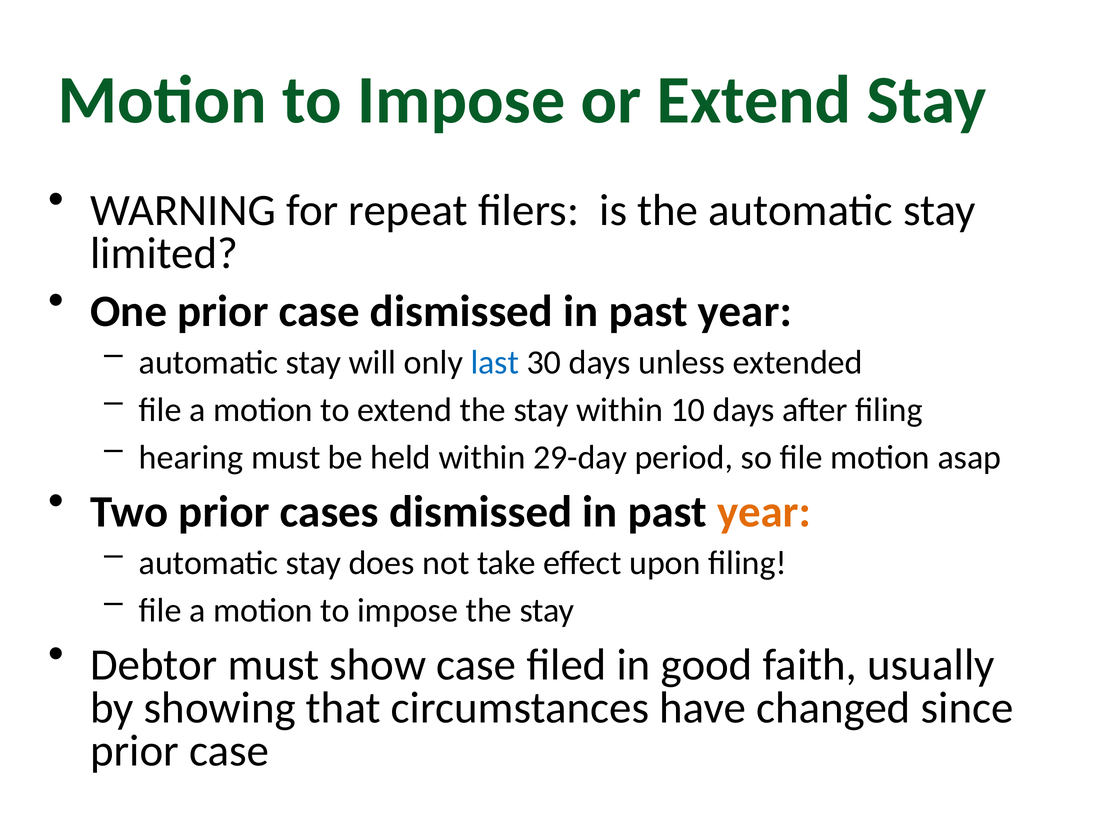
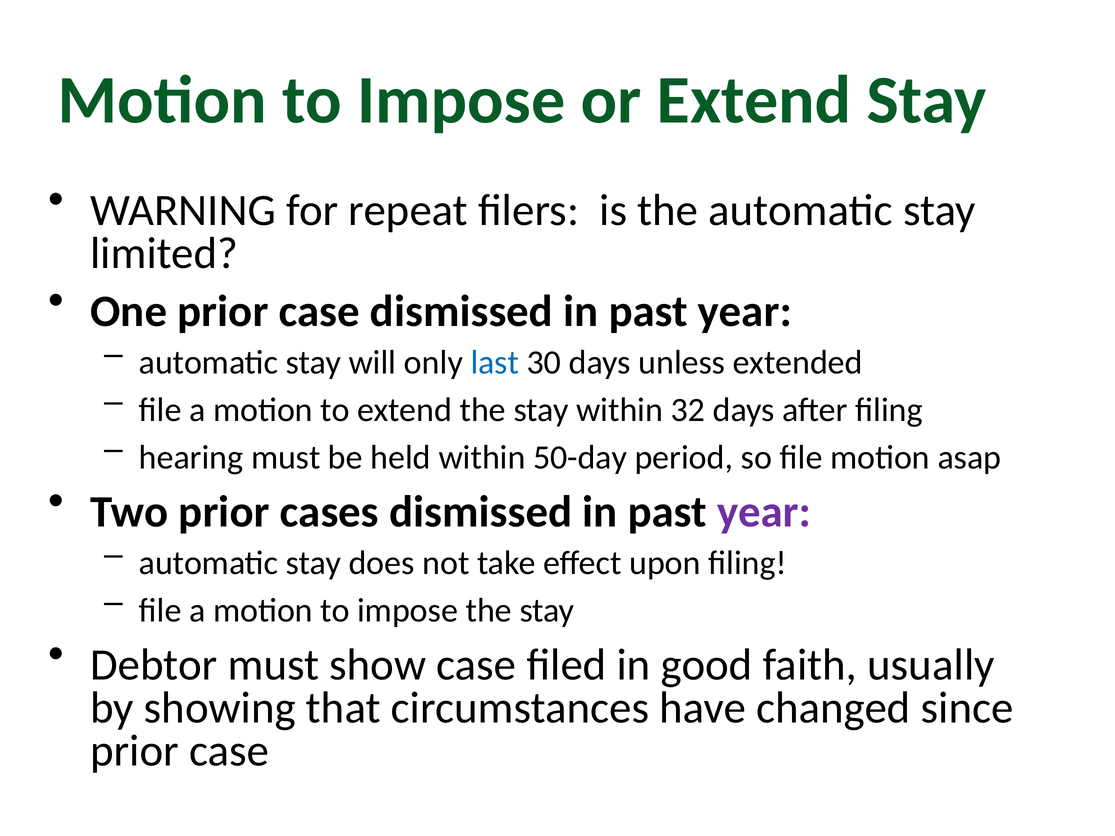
10: 10 -> 32 (688, 410)
29-day: 29-day -> 50-day (580, 458)
year colour: orange -> purple (764, 512)
